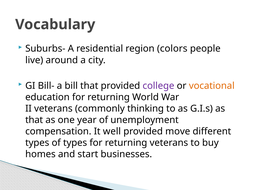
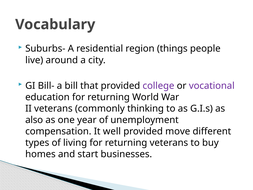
colors: colors -> things (172, 49)
vocational colour: orange -> purple (212, 86)
that: that -> also (34, 120)
of types: types -> living (75, 143)
